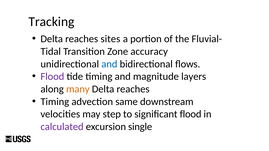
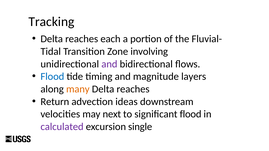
sites: sites -> each (111, 39)
accuracy: accuracy -> involving (149, 52)
and colour: blue -> purple (109, 64)
Flood colour: purple -> blue (52, 77)
Timing: Timing -> Return (55, 102)
same: same -> ideas (127, 102)
step: step -> next (112, 114)
